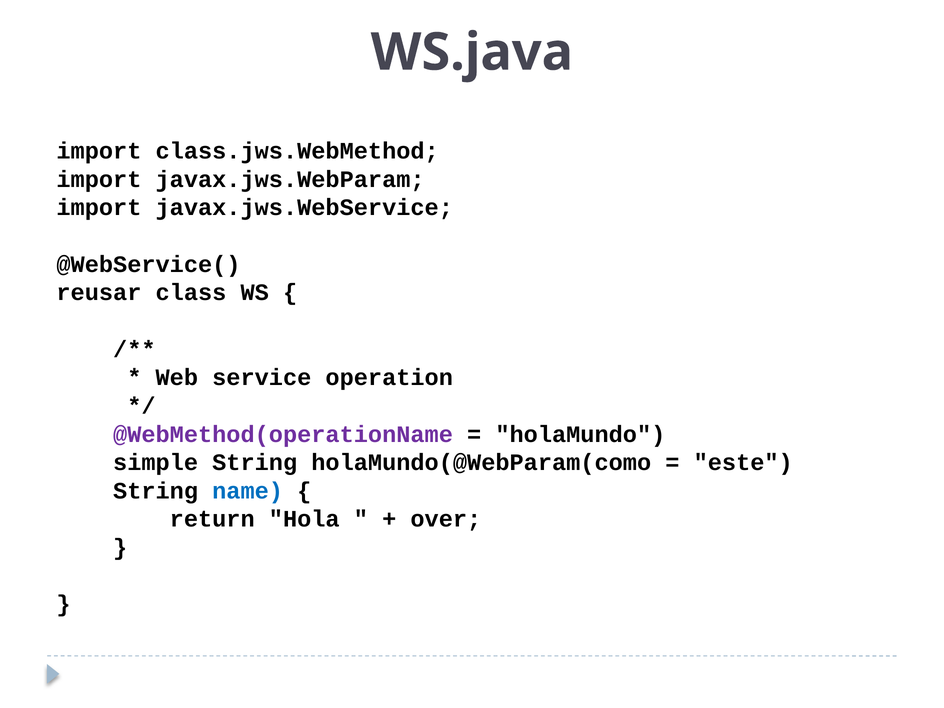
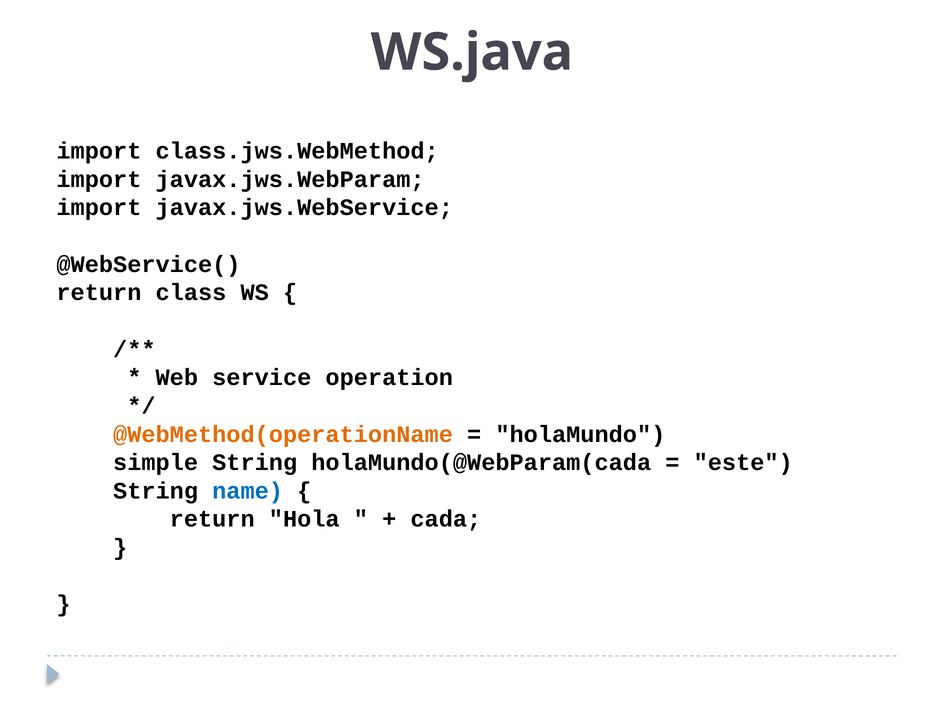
reusar: reusar -> return (99, 293)
@WebMethod(operationName colour: purple -> orange (283, 434)
holaMundo(@WebParam(como: holaMundo(@WebParam(como -> holaMundo(@WebParam(cada (481, 463)
over: over -> cada (446, 519)
